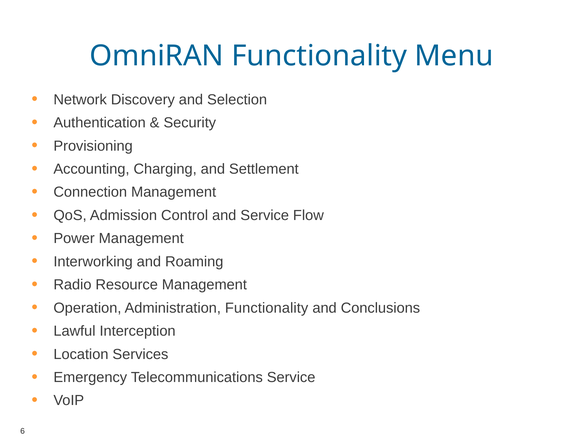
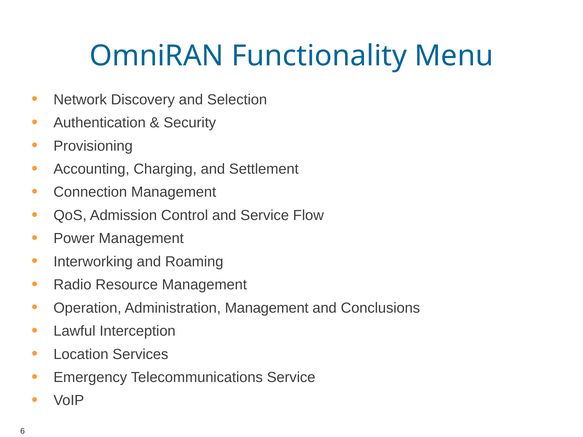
Administration Functionality: Functionality -> Management (267, 308)
